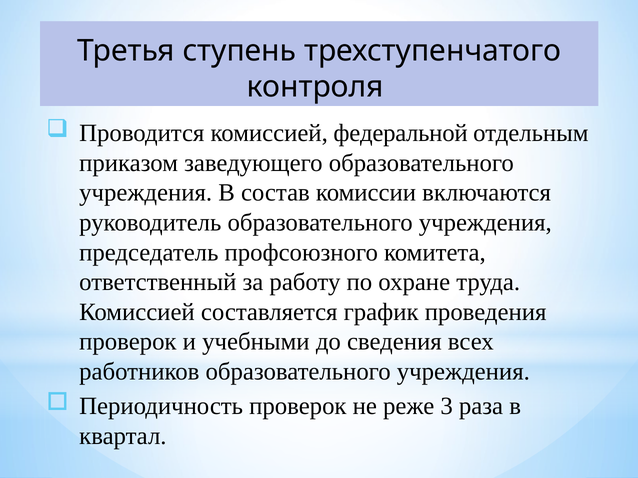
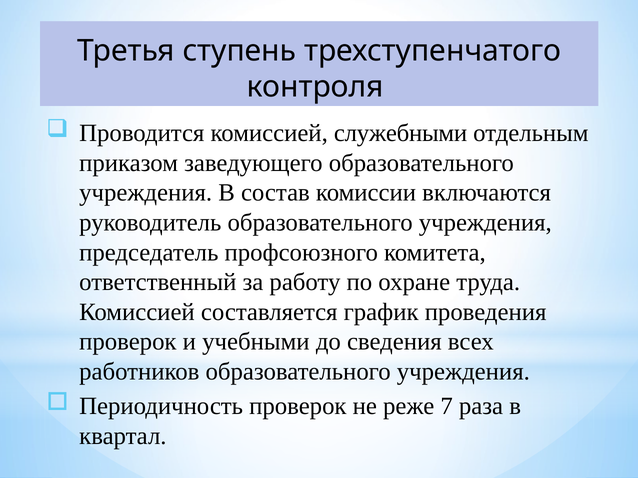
федеральной: федеральной -> служебными (401, 133)
3: 3 -> 7 (447, 407)
